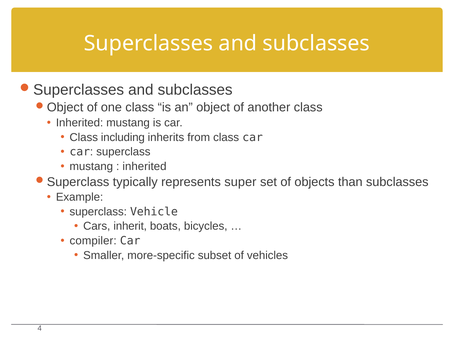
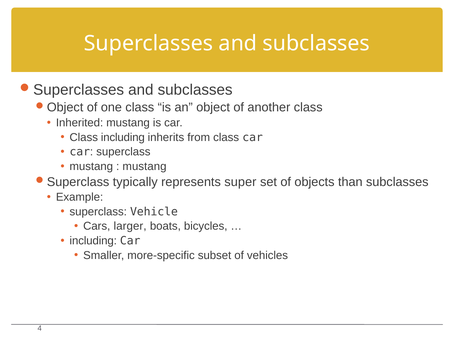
inherited: inherited -> mustang (144, 166)
inherit: inherit -> larger (130, 226)
compiler: compiler -> including (93, 240)
